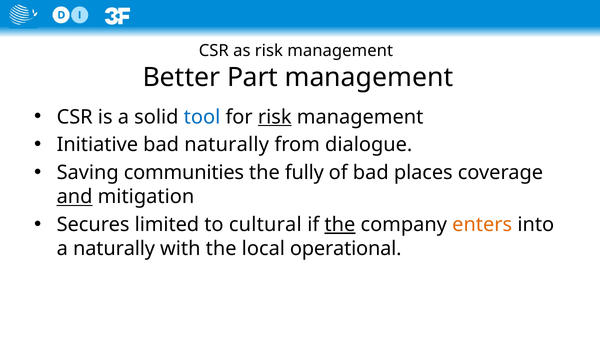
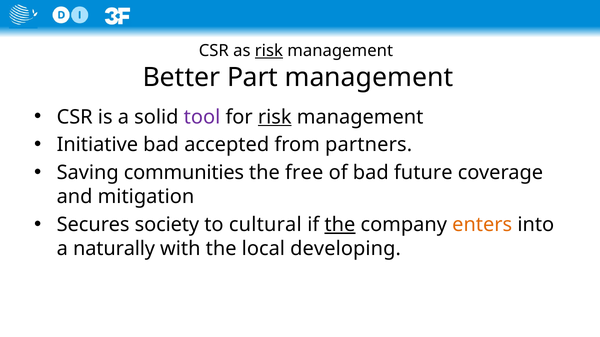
risk underline: none -> present (269, 51)
tool colour: blue -> purple (202, 117)
bad naturally: naturally -> accepted (227, 145)
dialogue: dialogue -> partners (369, 145)
fully: fully -> free (304, 173)
places: places -> future (423, 173)
and underline: present -> none (75, 197)
limited: limited -> society (167, 225)
operational: operational -> developing (346, 249)
